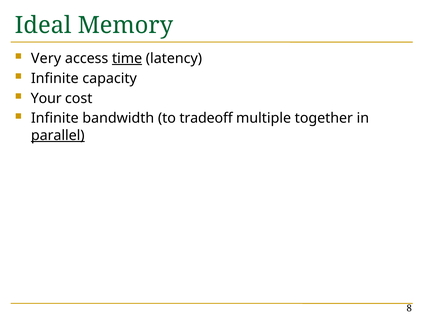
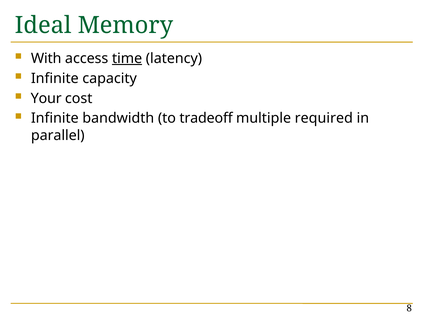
Very: Very -> With (46, 58)
together: together -> required (324, 118)
parallel underline: present -> none (58, 135)
